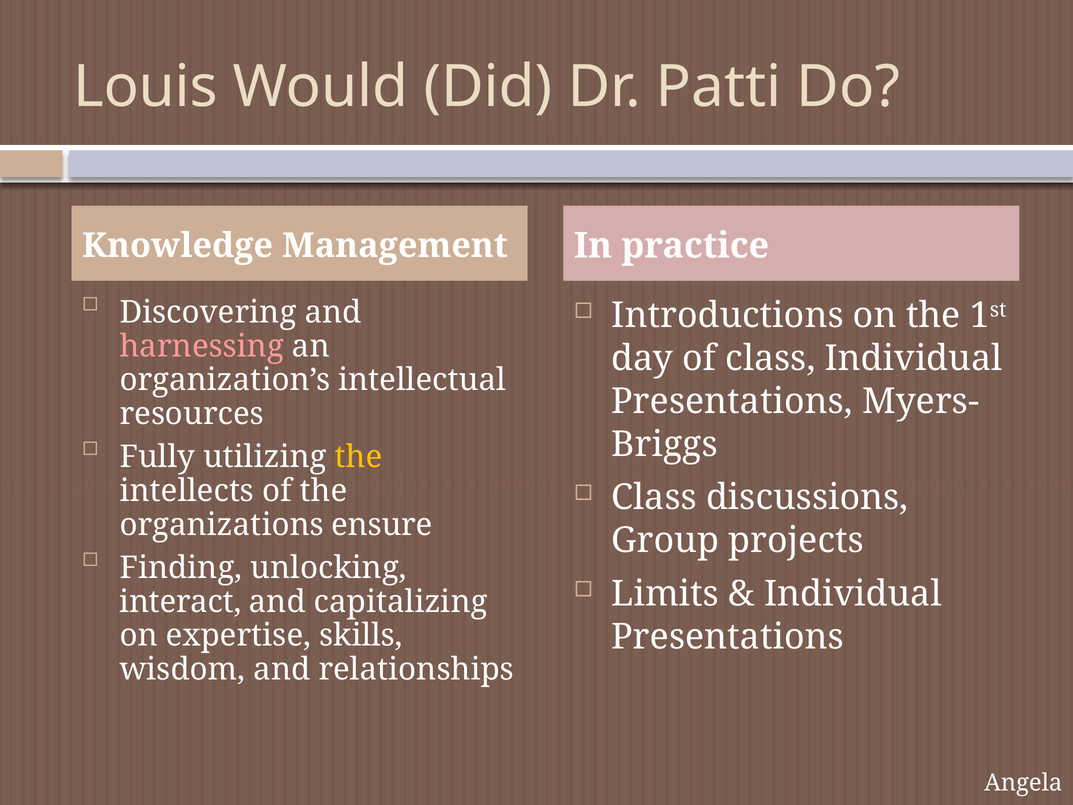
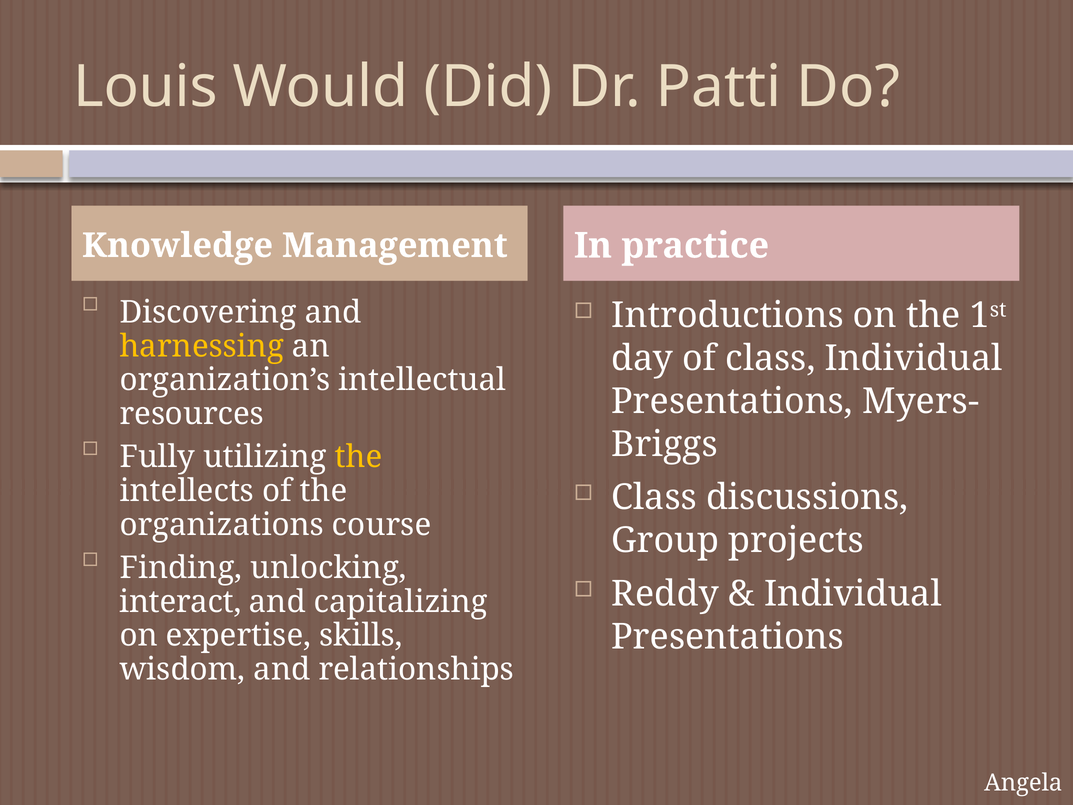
harnessing colour: pink -> yellow (202, 346)
ensure: ensure -> course (382, 525)
Limits: Limits -> Reddy (665, 594)
